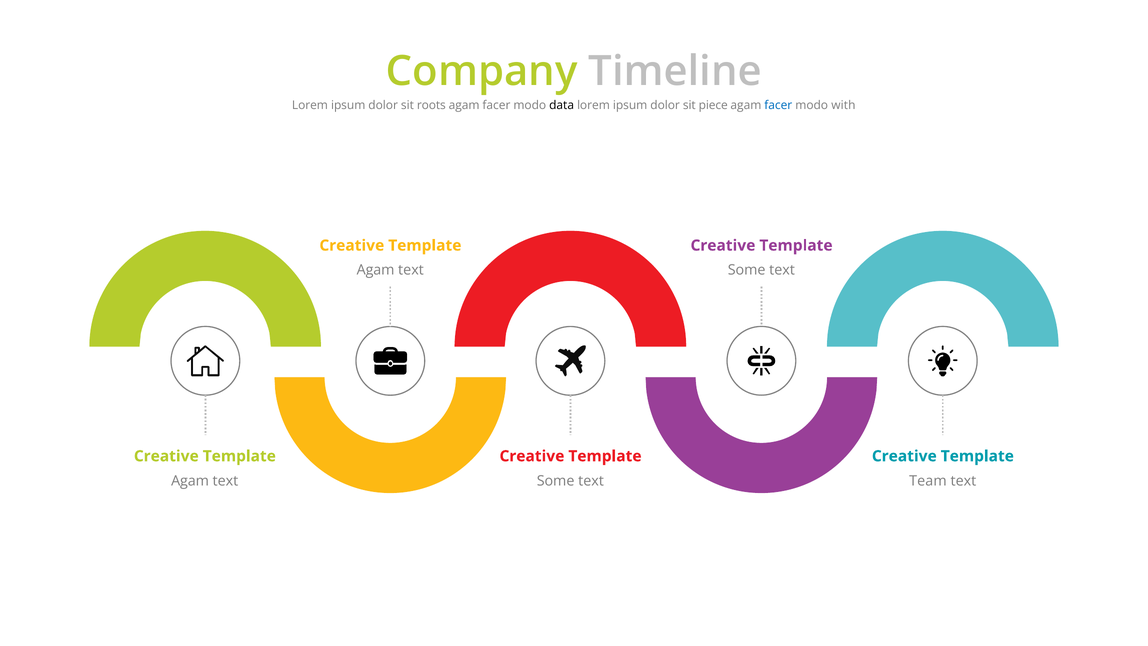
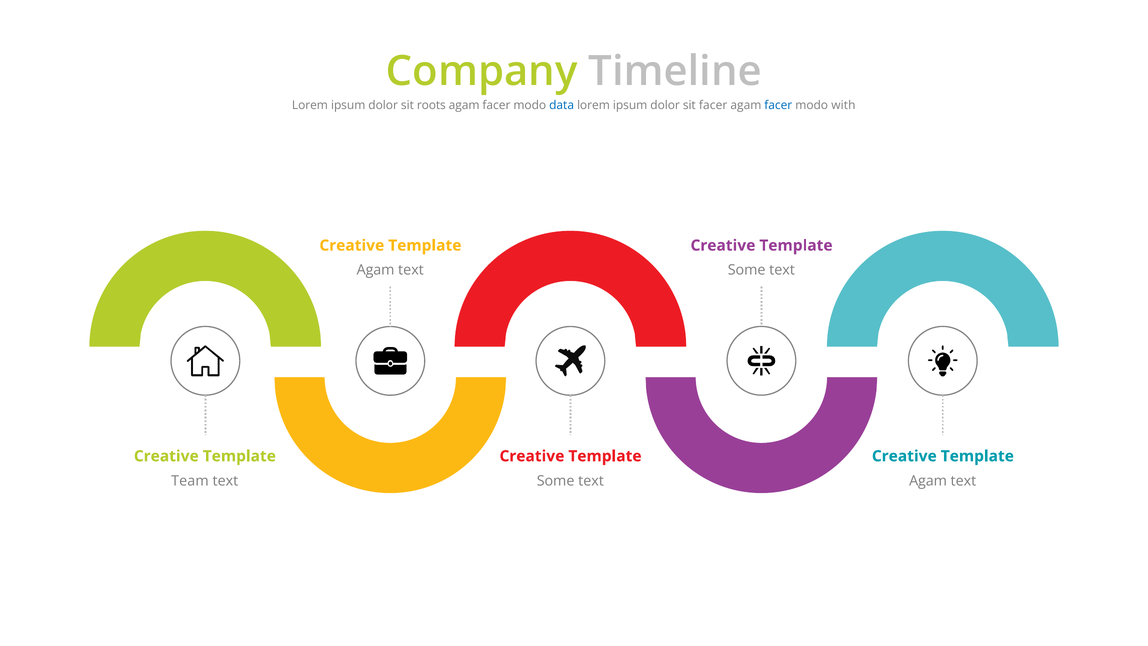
data colour: black -> blue (562, 105)
sit piece: piece -> facer (713, 105)
Agam: Agam -> Team (190, 481)
Team: Team -> Agam (928, 481)
